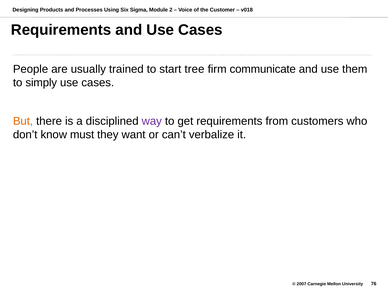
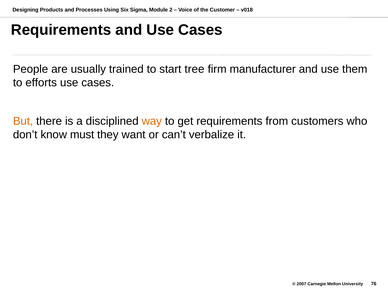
communicate: communicate -> manufacturer (263, 69)
simply: simply -> efforts (41, 83)
way colour: purple -> orange (152, 121)
